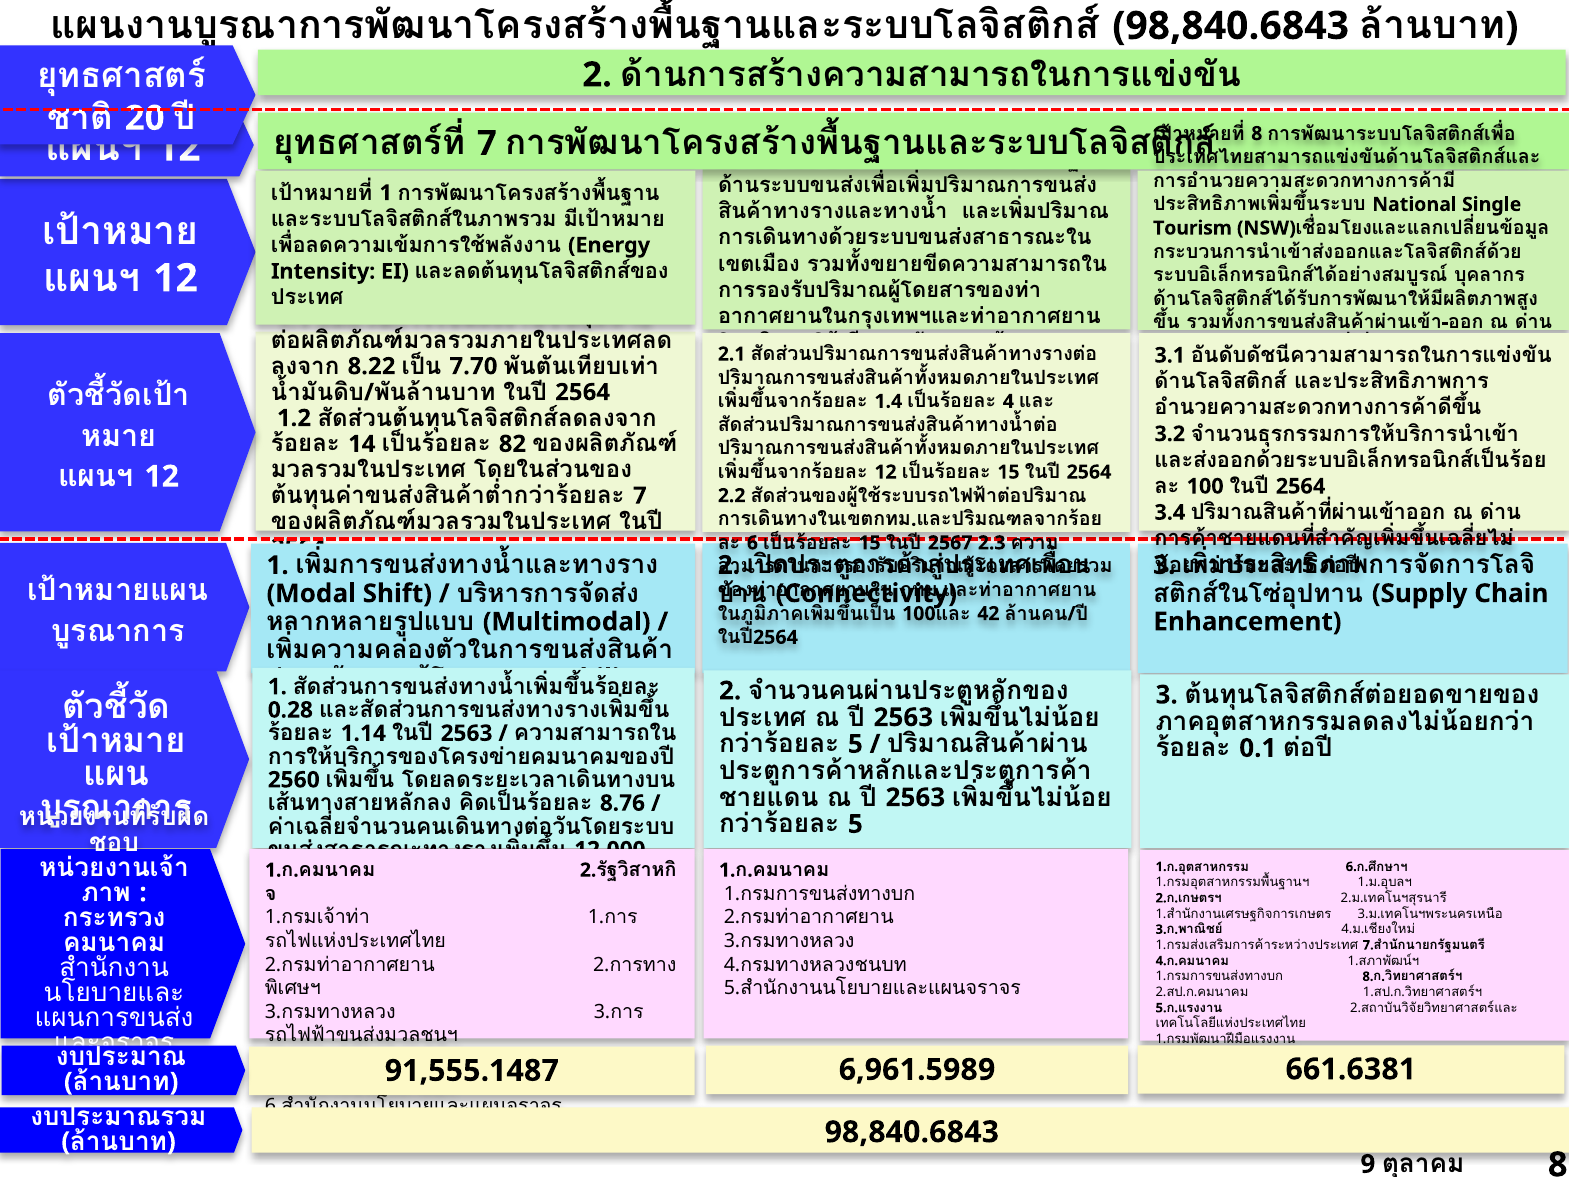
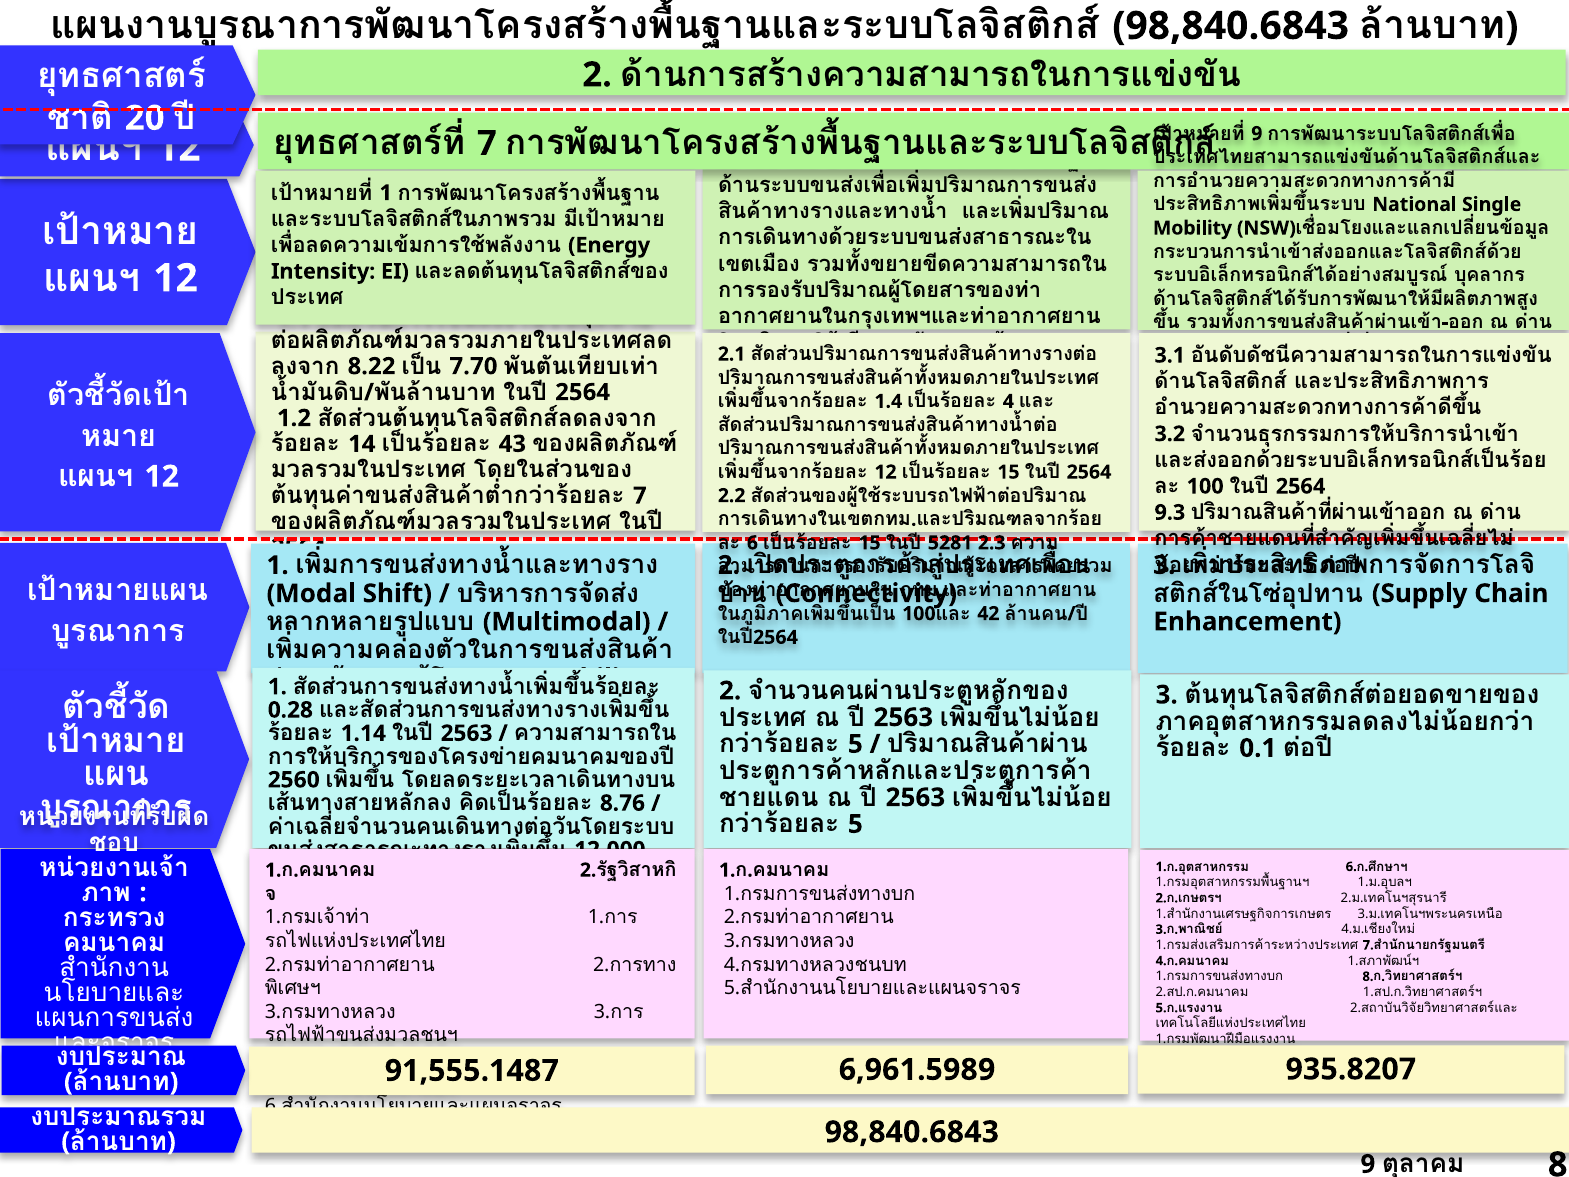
8: 8 -> 9 (1257, 134)
Tourism: Tourism -> Mobility (1192, 228)
82: 82 -> 43 (512, 444)
3.4: 3.4 -> 9.3 (1170, 512)
2567: 2567 -> 5281 (950, 543)
661.6381: 661.6381 -> 935.8207 (1351, 1069)
